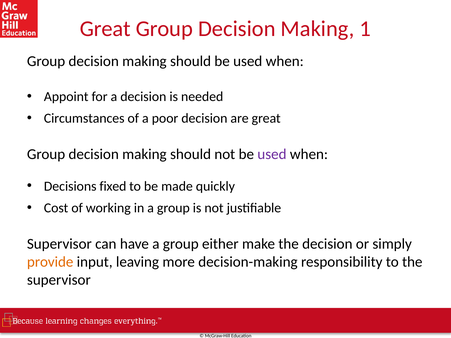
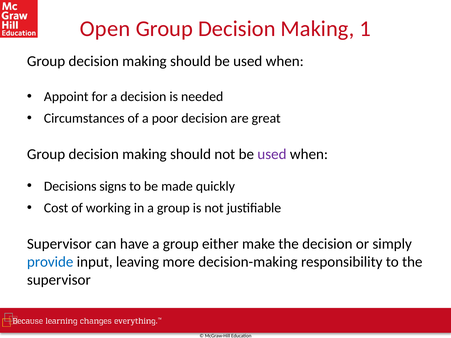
Great: Great -> Open (105, 29)
fixed: fixed -> signs (113, 186)
provide colour: orange -> blue (50, 262)
